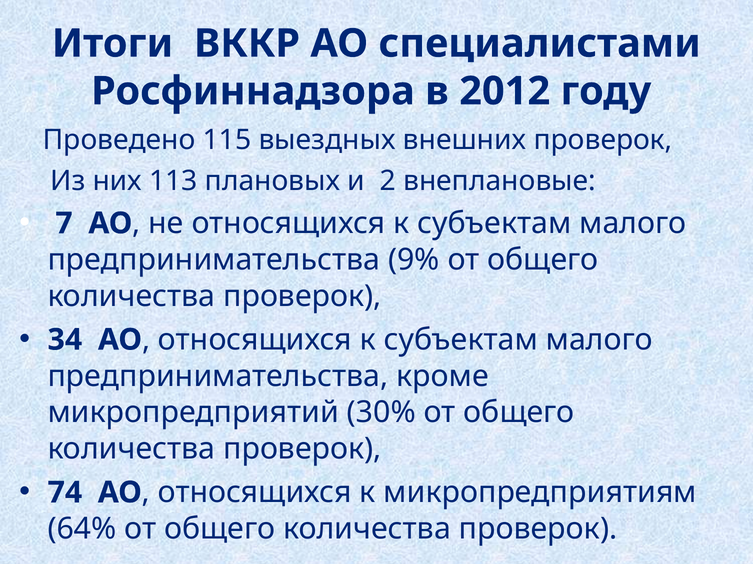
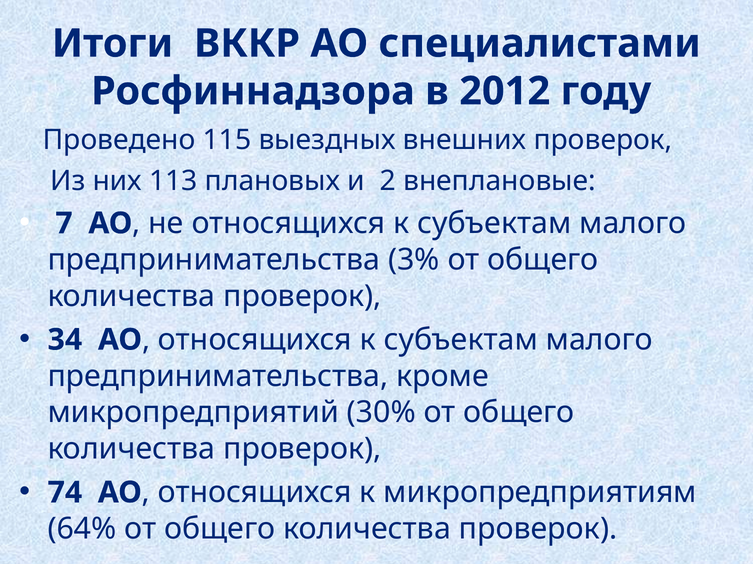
9%: 9% -> 3% (414, 260)
